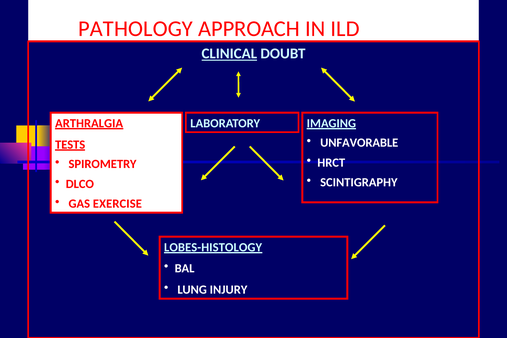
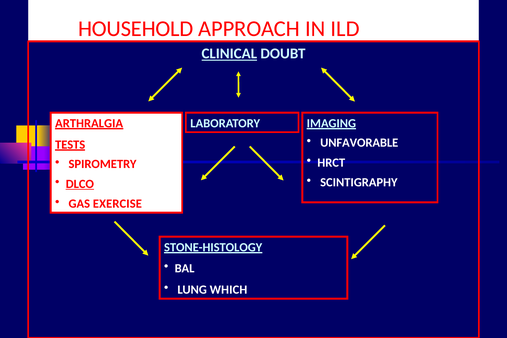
PATHOLOGY: PATHOLOGY -> HOUSEHOLD (136, 29)
DLCO underline: none -> present (80, 184)
LOBES-HISTOLOGY: LOBES-HISTOLOGY -> STONE-HISTOLOGY (213, 247)
INJURY: INJURY -> WHICH (228, 290)
